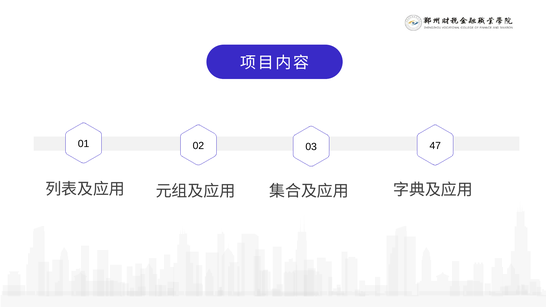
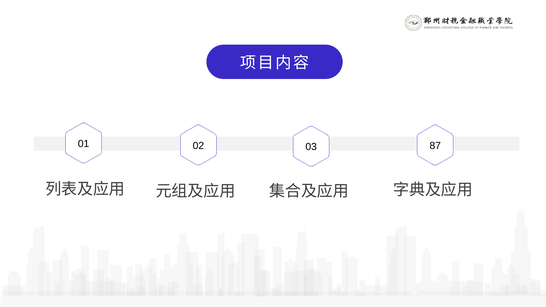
47: 47 -> 87 (435, 146)
